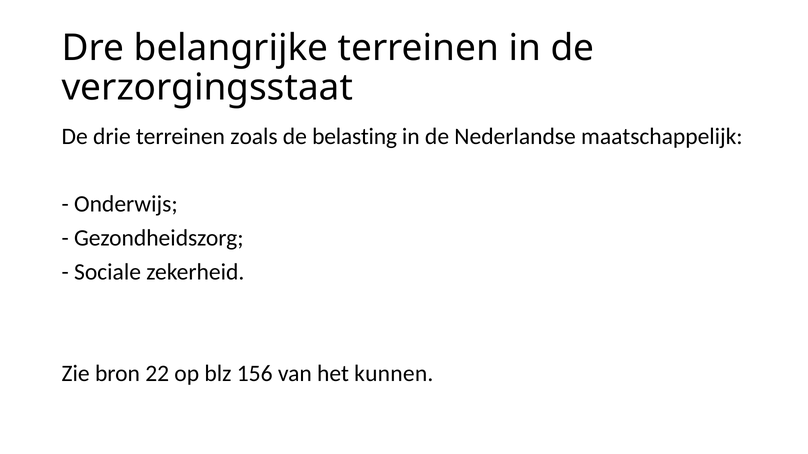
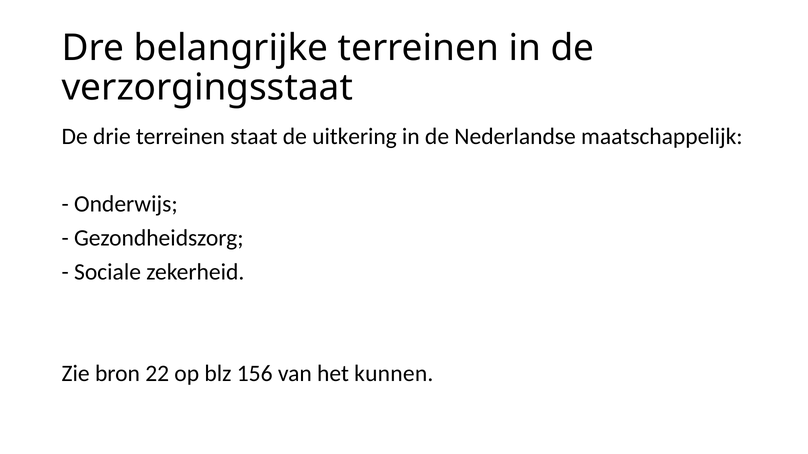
zoals: zoals -> staat (254, 137)
belasting: belasting -> uitkering (355, 137)
